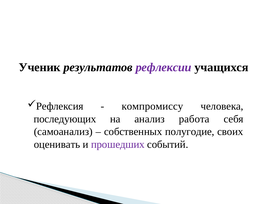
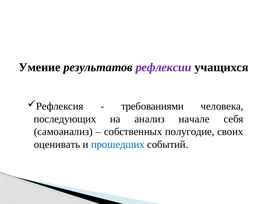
Ученик: Ученик -> Умение (40, 68)
компромиссу: компромиссу -> требованиями (153, 107)
работа: работа -> начале (194, 119)
прошедших colour: purple -> blue (118, 145)
